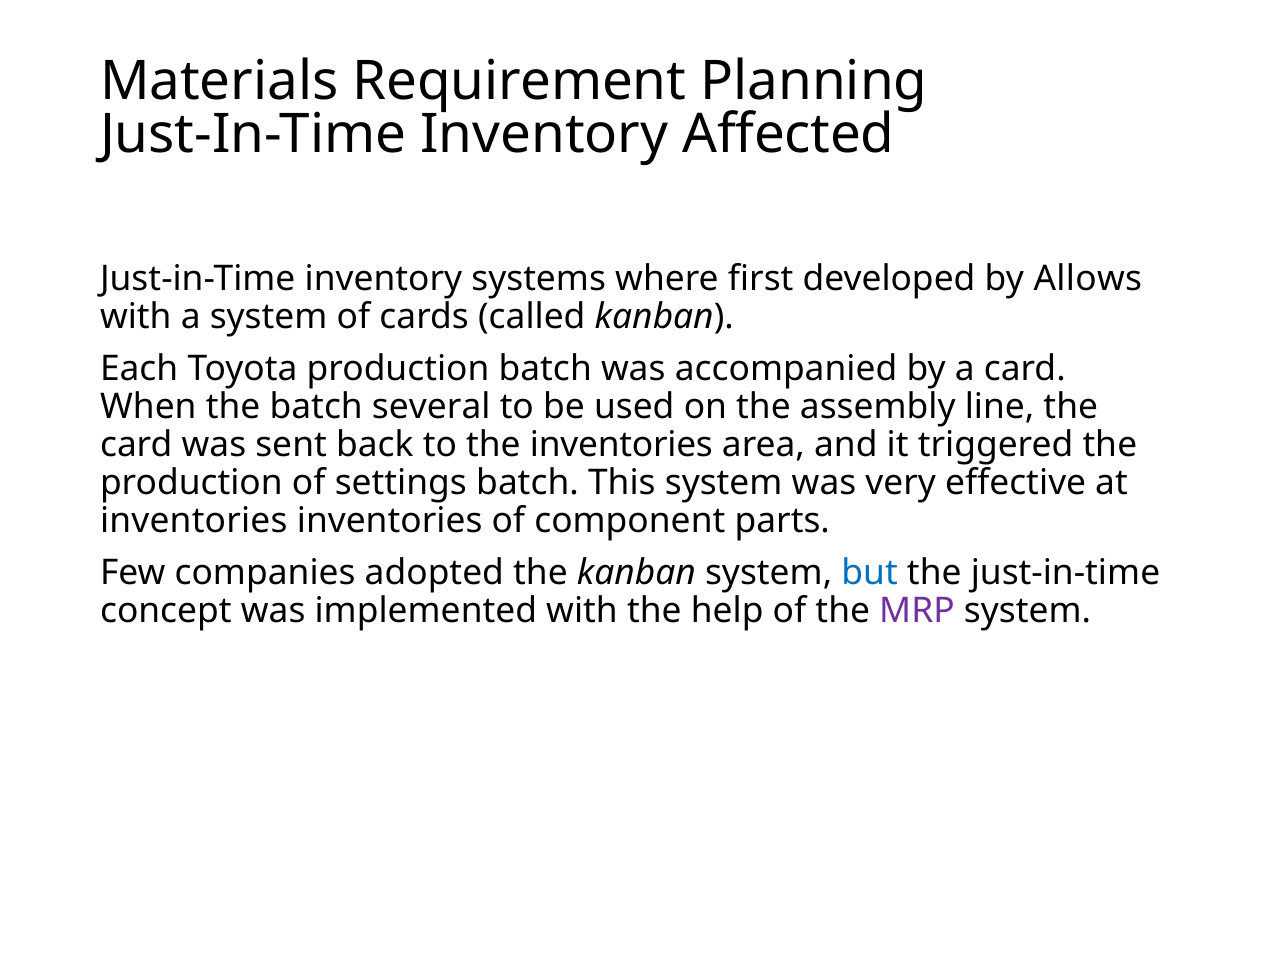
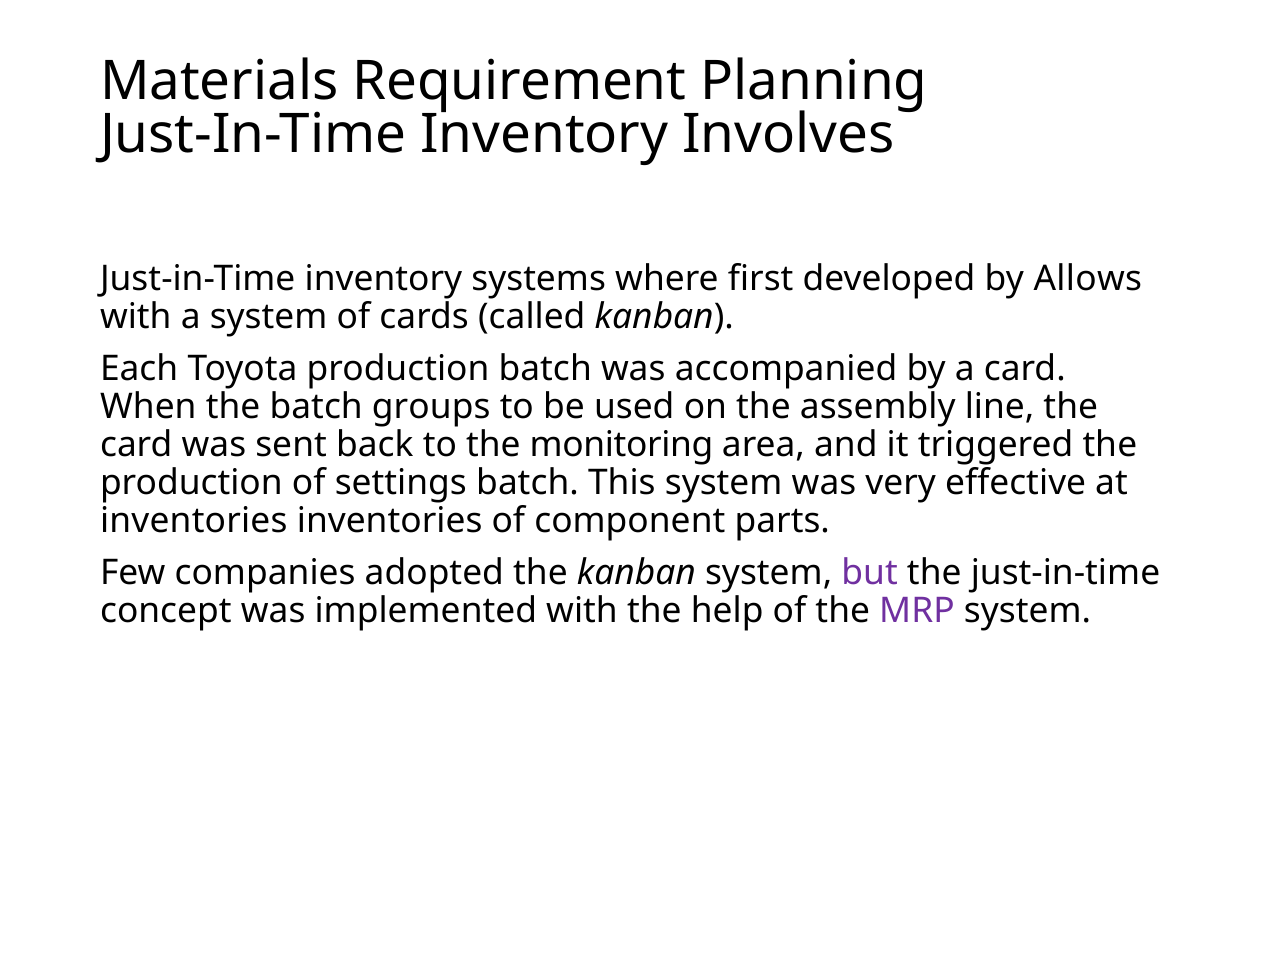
Affected: Affected -> Involves (788, 135)
several: several -> groups (431, 407)
the inventories: inventories -> monitoring (621, 445)
but colour: blue -> purple (870, 573)
